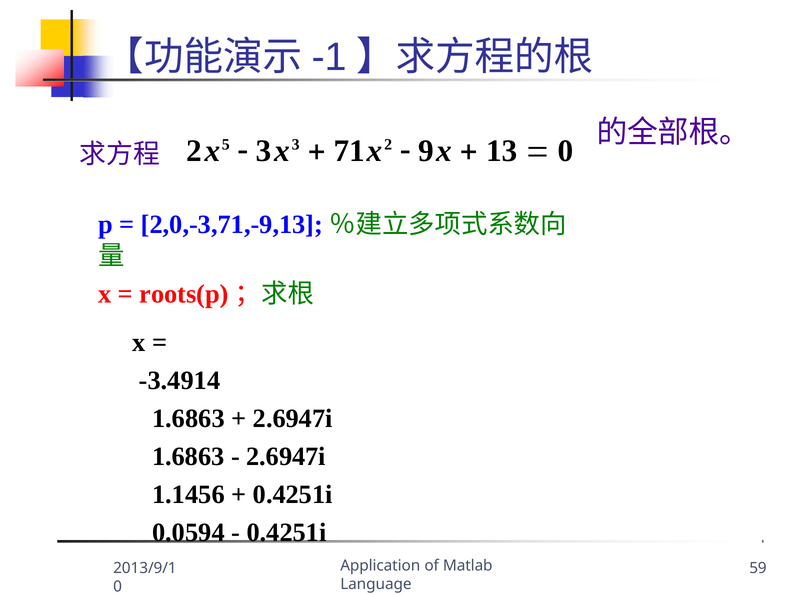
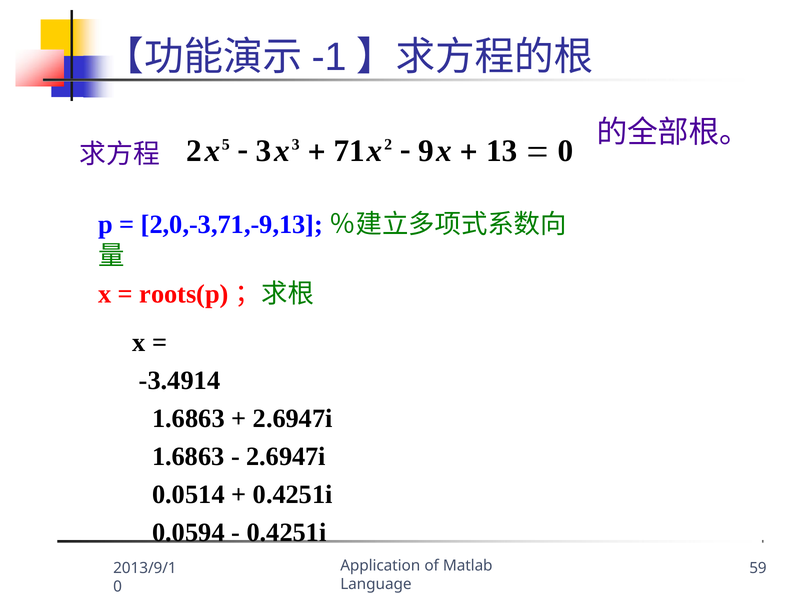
1.1456: 1.1456 -> 0.0514 (188, 494)
